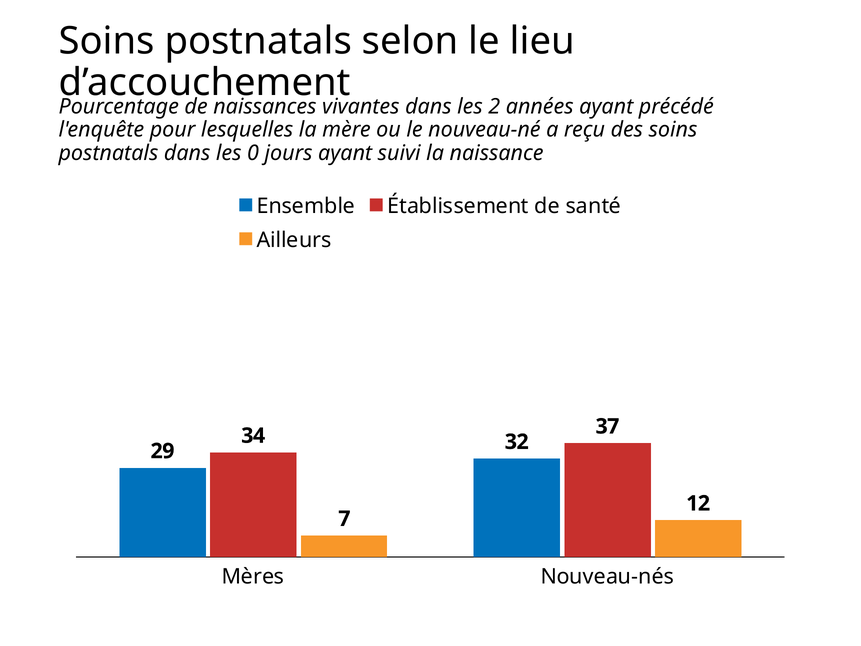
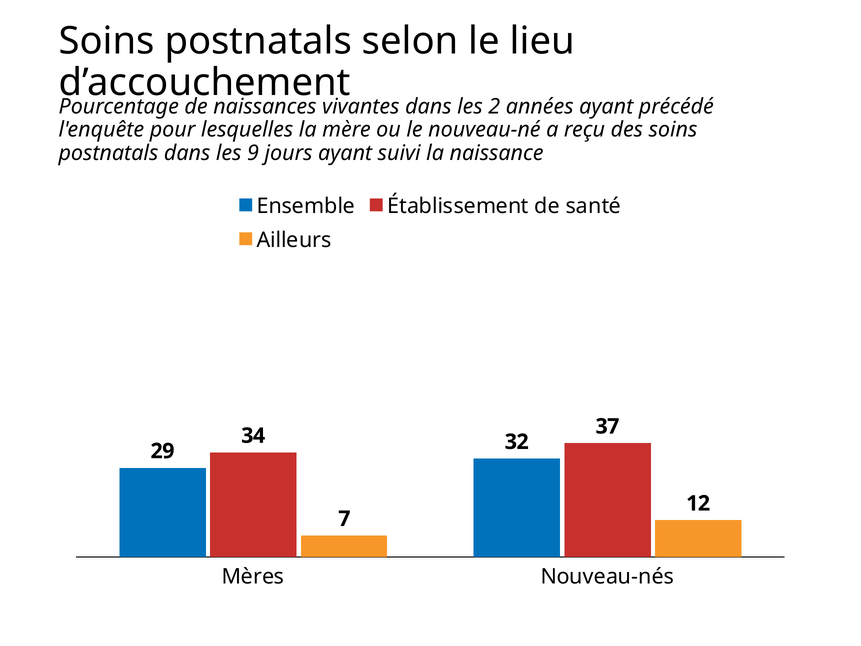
0: 0 -> 9 (253, 153)
